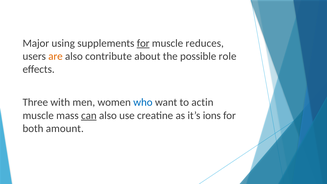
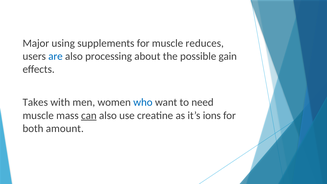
for underline: present -> none (143, 43)
are colour: orange -> blue (55, 56)
contribute: contribute -> processing (109, 56)
role: role -> gain (228, 56)
Three: Three -> Takes (35, 102)
actin: actin -> need (202, 102)
